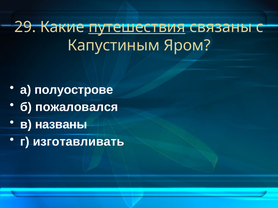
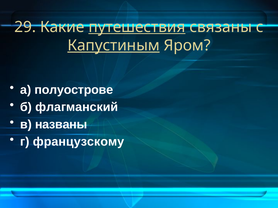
Капустиным underline: none -> present (114, 46)
пожаловался: пожаловался -> флагманский (77, 107)
изготавливать: изготавливать -> французскому (79, 142)
